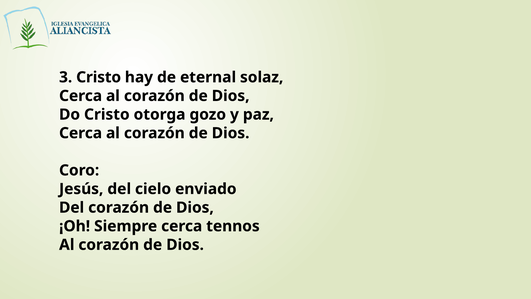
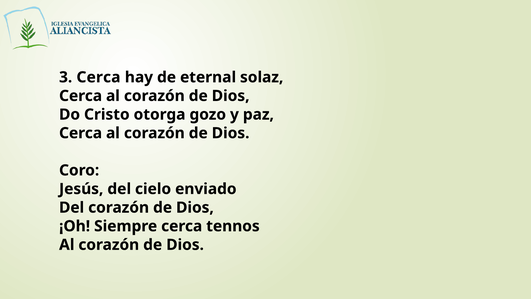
3 Cristo: Cristo -> Cerca (98, 77)
